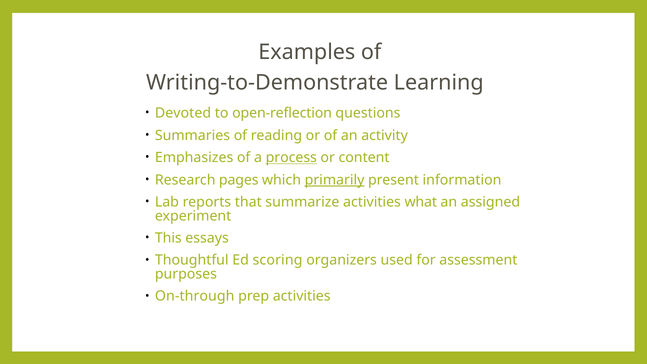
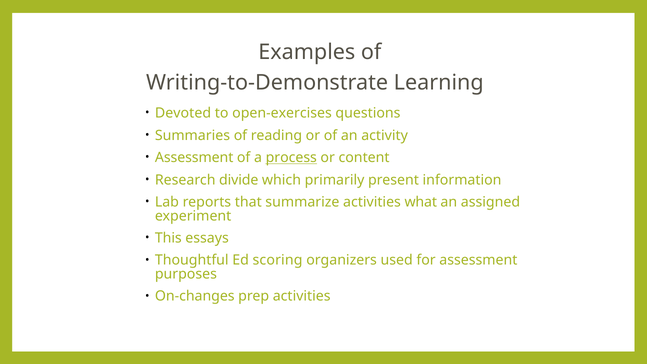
open-reflection: open-reflection -> open-exercises (282, 113)
Emphasizes: Emphasizes -> Assessment (194, 158)
pages: pages -> divide (239, 180)
primarily underline: present -> none (335, 180)
On-through: On-through -> On-changes (195, 296)
